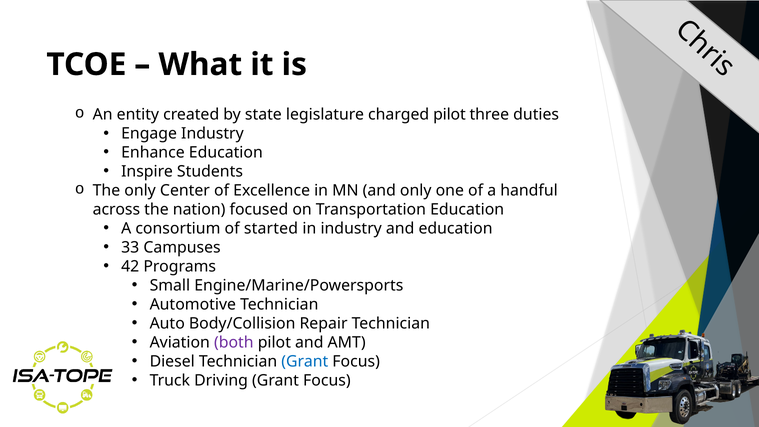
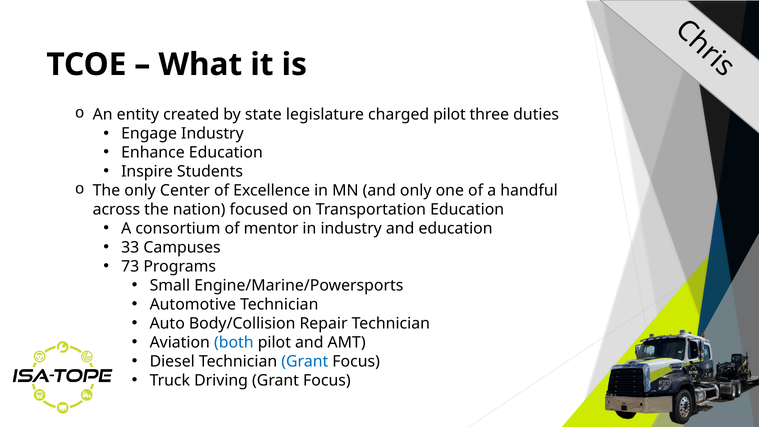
started: started -> mentor (271, 229)
42: 42 -> 73 (130, 267)
both colour: purple -> blue (234, 342)
